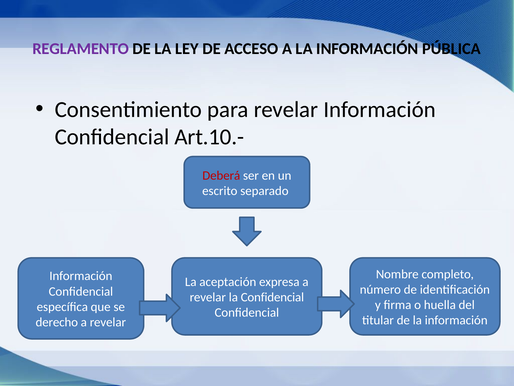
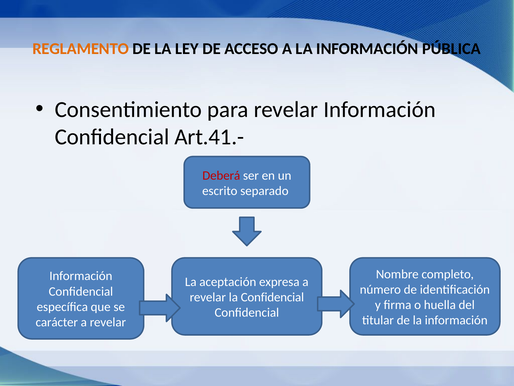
REGLAMENTO colour: purple -> orange (81, 49)
Art.10.-: Art.10.- -> Art.41.- (209, 137)
derecho: derecho -> carácter (57, 322)
